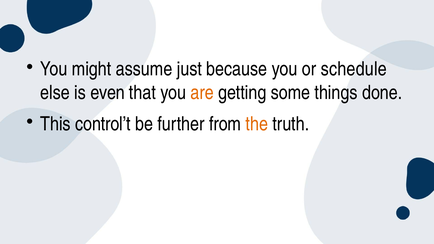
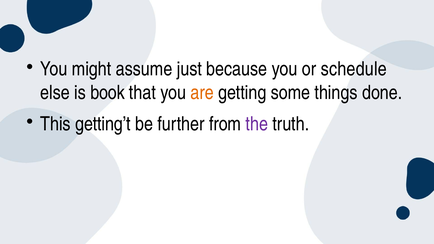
even: even -> book (108, 93)
control’t: control’t -> getting’t (103, 124)
the colour: orange -> purple (257, 124)
